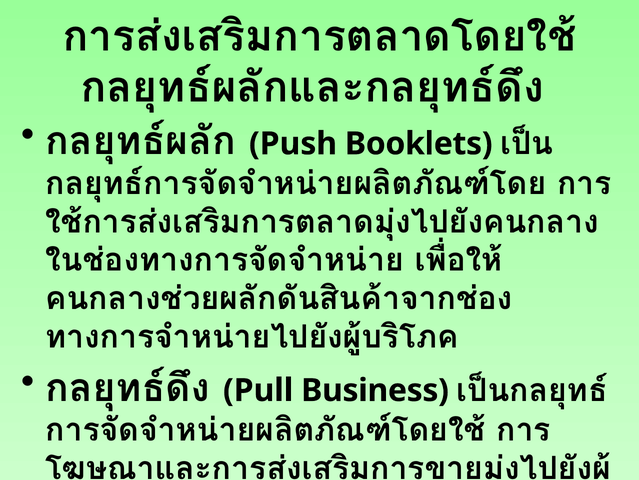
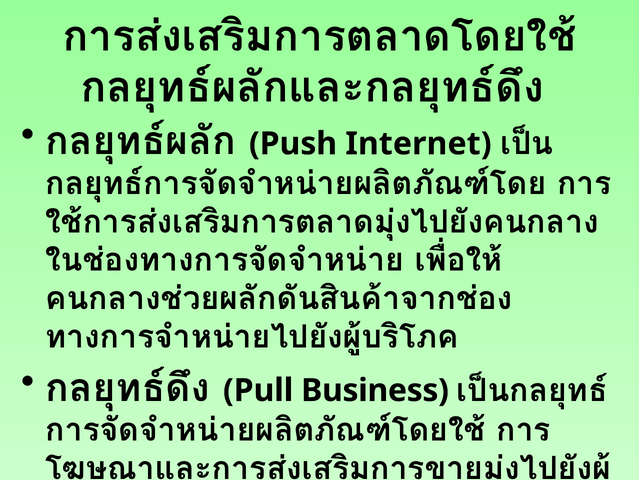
Booklets: Booklets -> Internet (418, 144)
